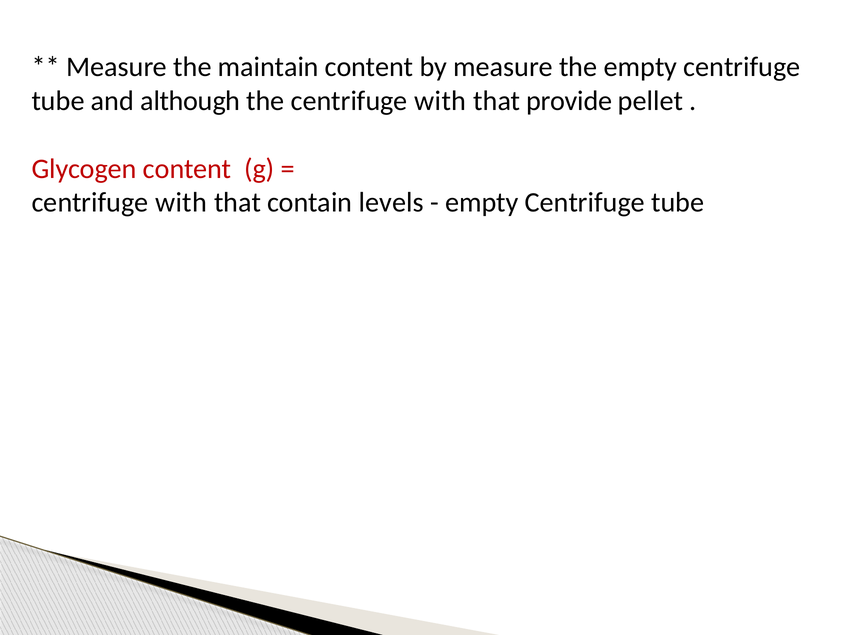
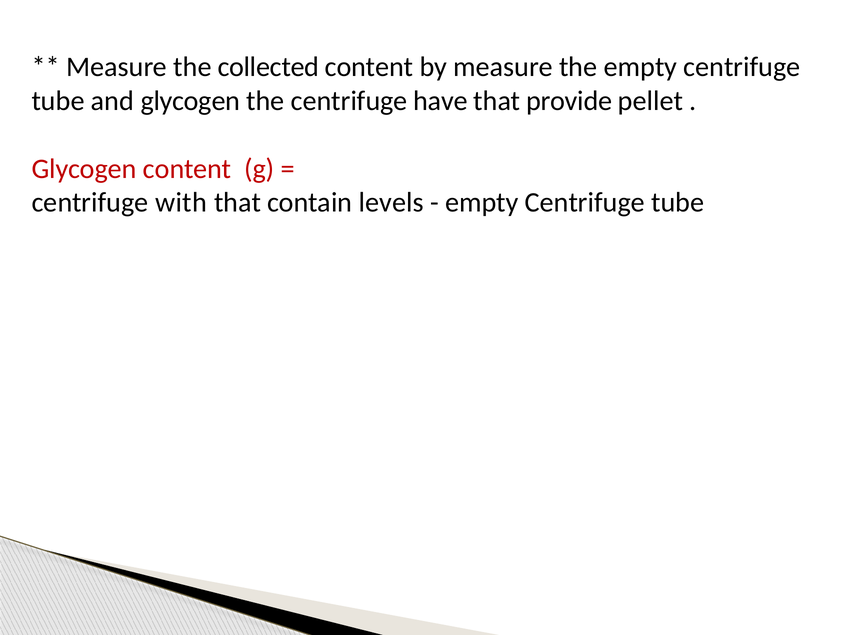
maintain: maintain -> collected (268, 67)
and although: although -> glycogen (190, 101)
the centrifuge with: with -> have (440, 101)
